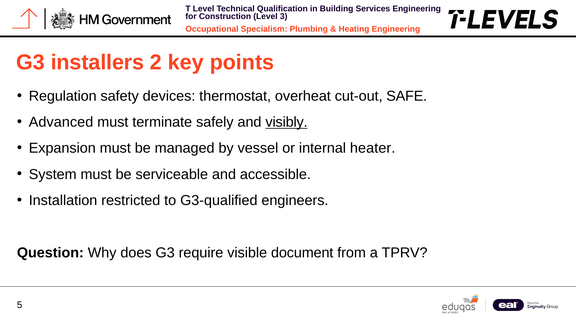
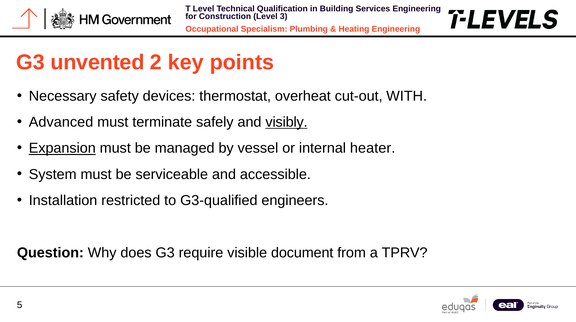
installers: installers -> unvented (97, 62)
Regulation: Regulation -> Necessary (63, 96)
SAFE: SAFE -> WITH (407, 96)
Expansion underline: none -> present (62, 148)
